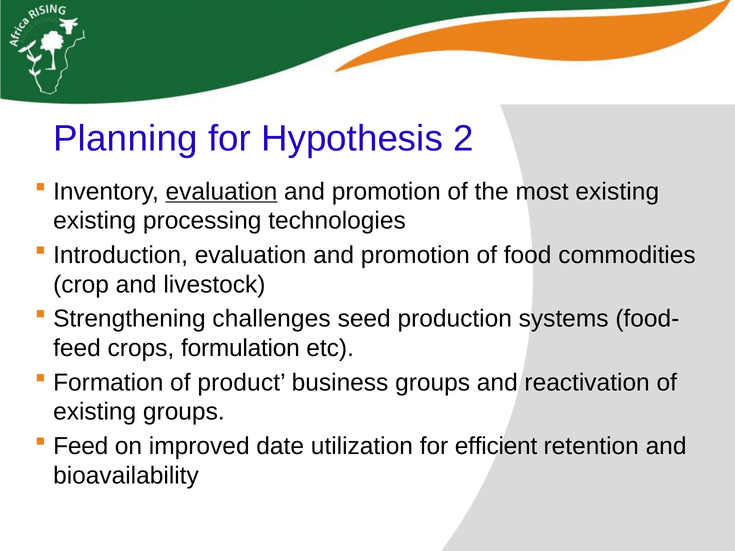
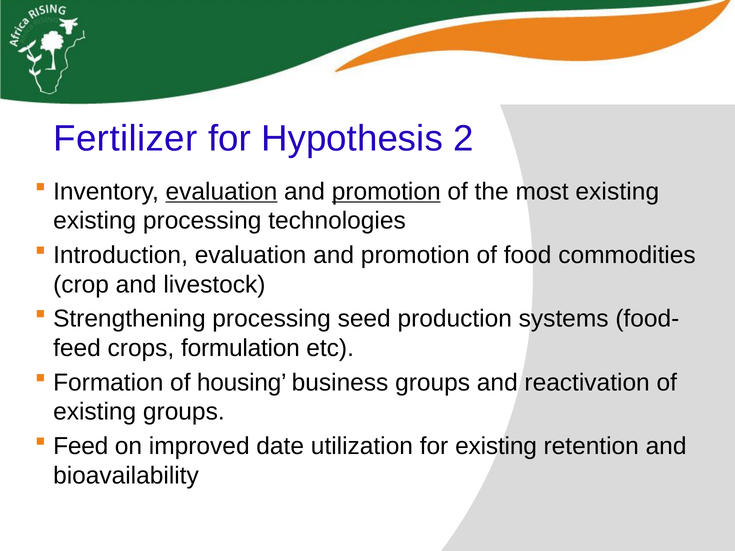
Planning: Planning -> Fertilizer (125, 138)
promotion underline: none -> present (386, 192)
Strengthening challenges: challenges -> processing (272, 319)
product: product -> housing (242, 383)
for efficient: efficient -> existing (496, 446)
